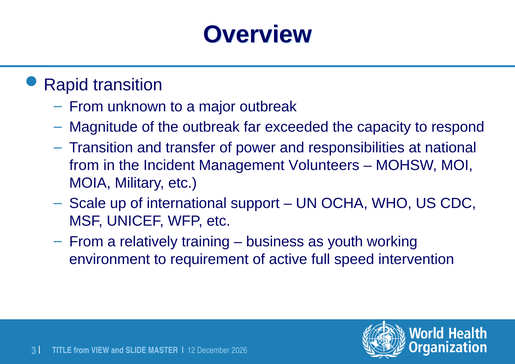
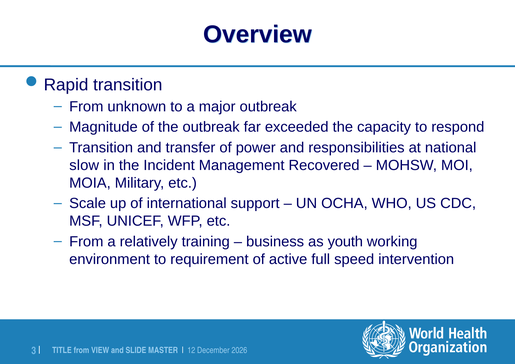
from: from -> slow (84, 165)
Volunteers: Volunteers -> Recovered (324, 165)
